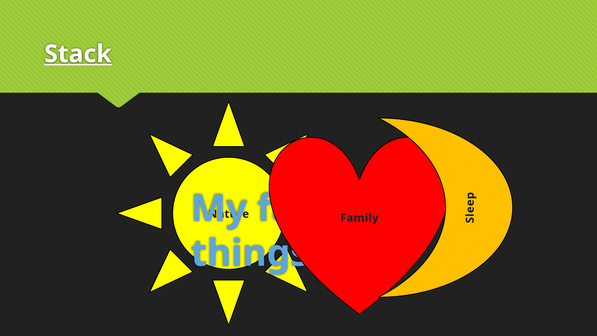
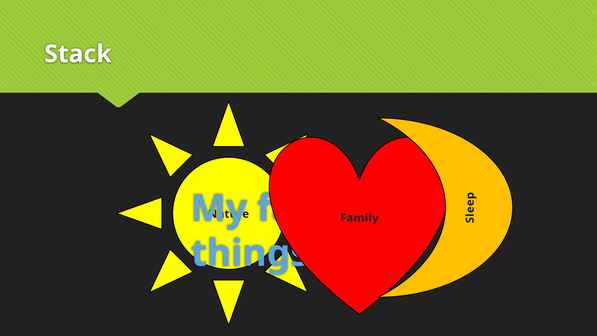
Stack underline: present -> none (78, 54)
